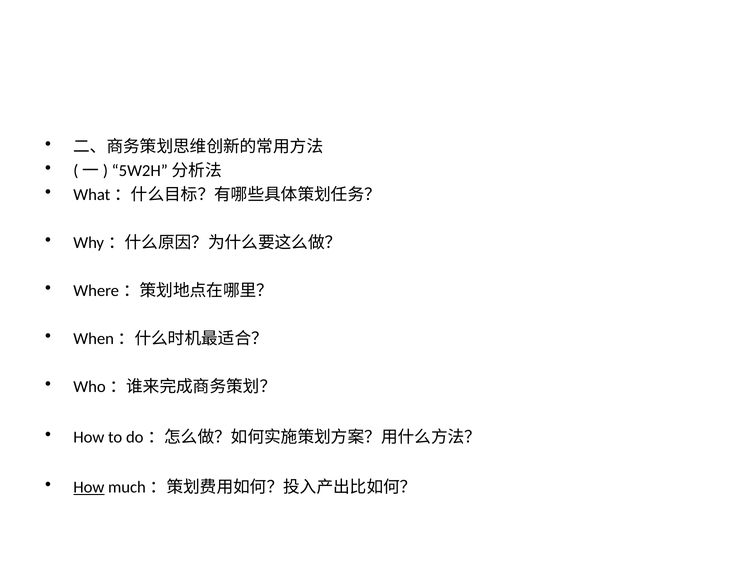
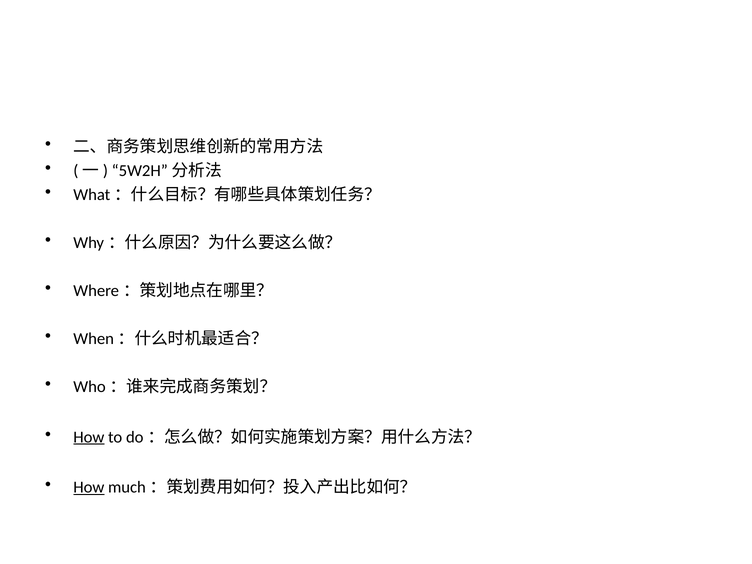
How underline: none -> present (89, 437)
